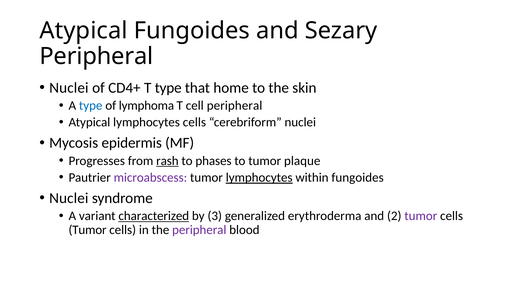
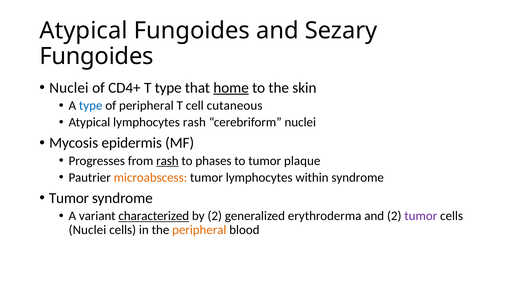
Peripheral: Peripheral -> Fungoides (96, 56)
home underline: none -> present (231, 88)
of lymphoma: lymphoma -> peripheral (146, 105)
cell peripheral: peripheral -> cutaneous (235, 105)
lymphocytes cells: cells -> rash (194, 122)
microabscess colour: purple -> orange (150, 177)
lymphocytes underline: present -> none (259, 177)
within fungoides: fungoides -> syndrome (358, 177)
Nuclei: Nuclei -> Tumor (69, 198)
by 3: 3 -> 2 (215, 216)
Tumor: Tumor -> Nuclei (87, 230)
peripheral colour: purple -> orange (199, 230)
